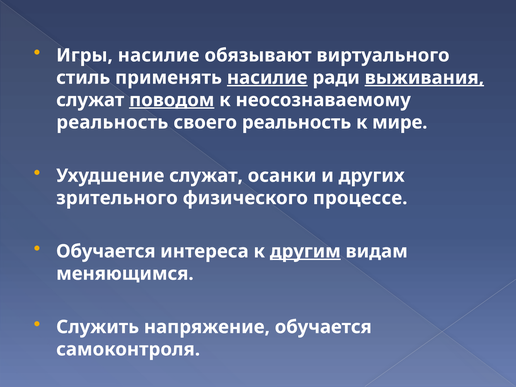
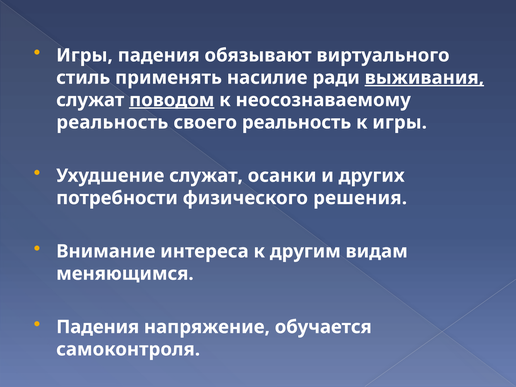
Игры насилие: насилие -> падения (159, 55)
насилие underline: present -> none (267, 78)
к мире: мире -> игры (400, 122)
зрительного: зрительного -> потребности (117, 198)
процессе: процессе -> решения (360, 198)
Обучается: Обучается -> Внимание (106, 251)
другим underline: present -> none (305, 251)
Служить: Служить -> Падения (98, 327)
